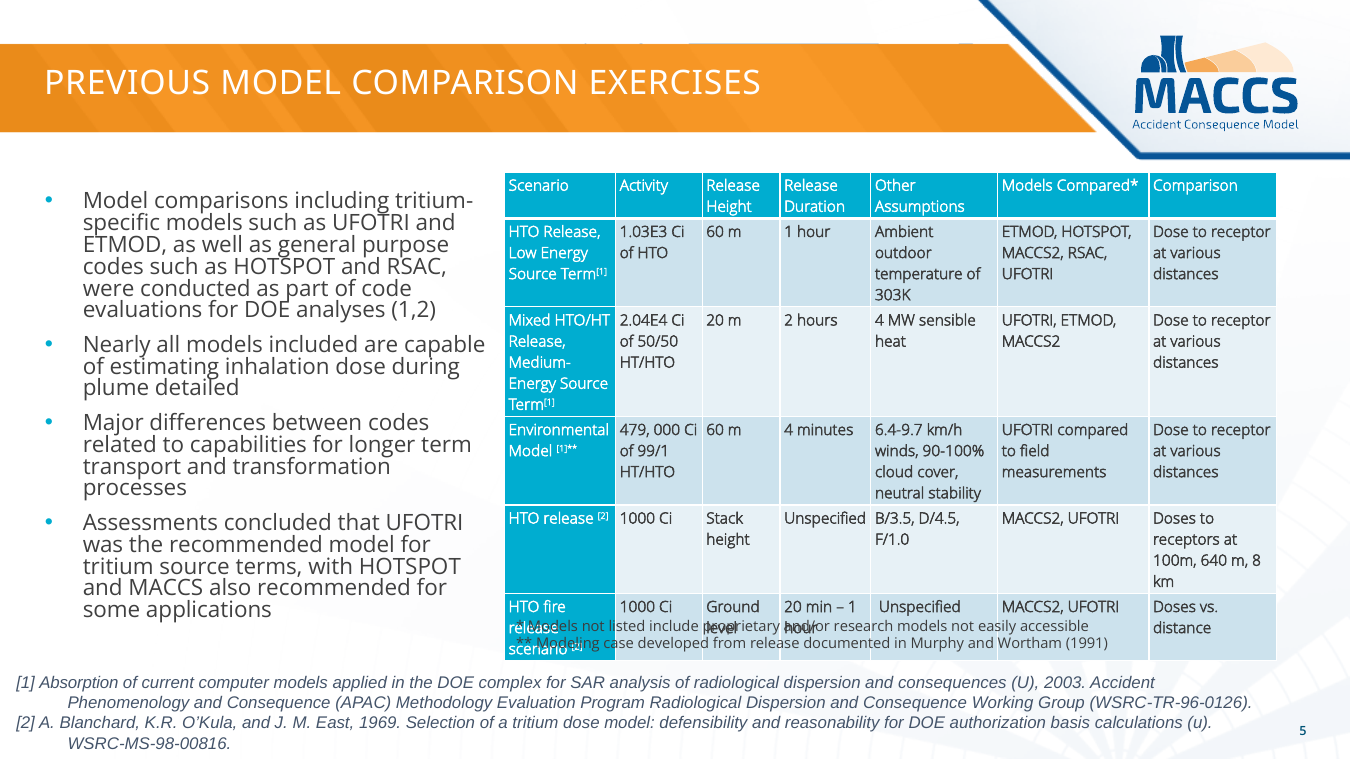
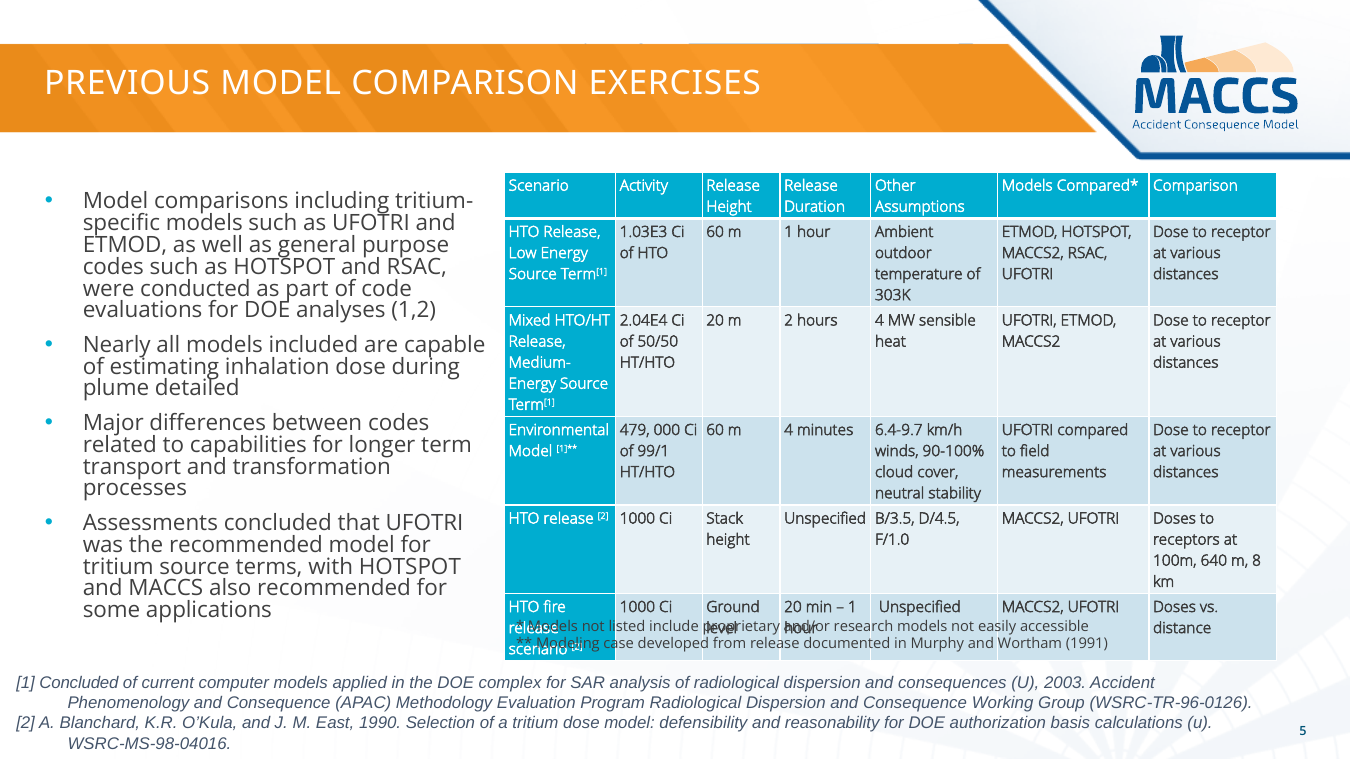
1 Absorption: Absorption -> Concluded (79, 683)
1969: 1969 -> 1990 (380, 724)
WSRC-MS-98-00816: WSRC-MS-98-00816 -> WSRC-MS-98-04016 (149, 744)
